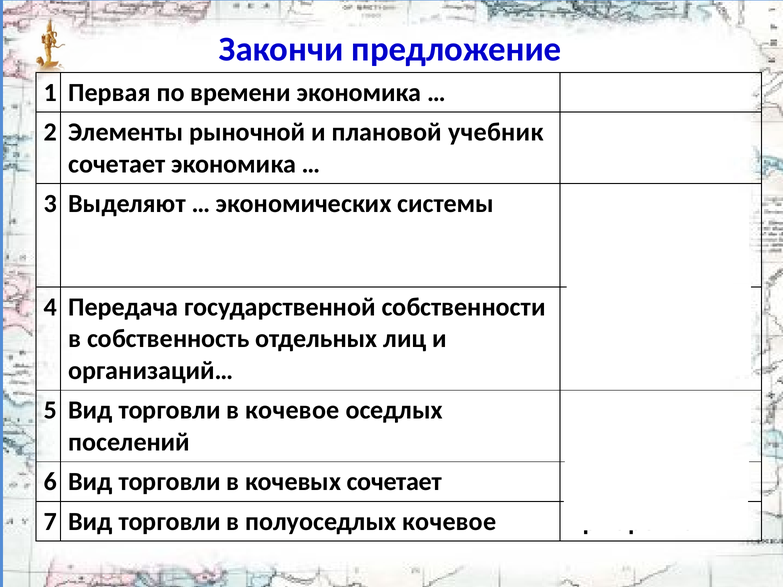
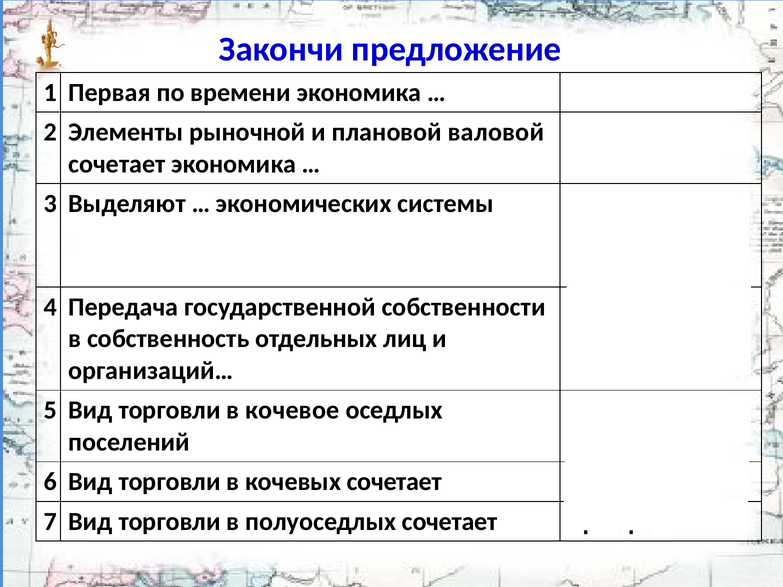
учебник: учебник -> валовой (496, 132)
полуоседлых кочевое: кочевое -> сочетает (450, 522)
